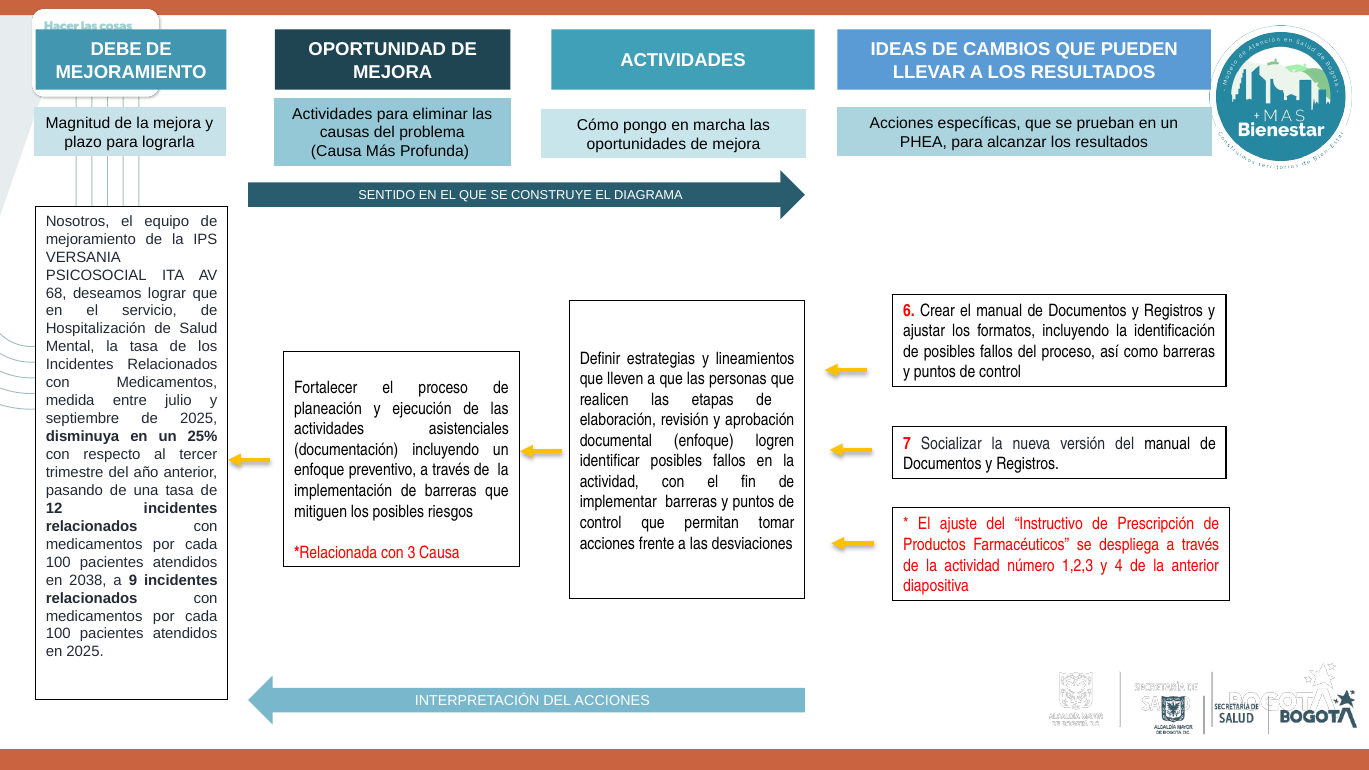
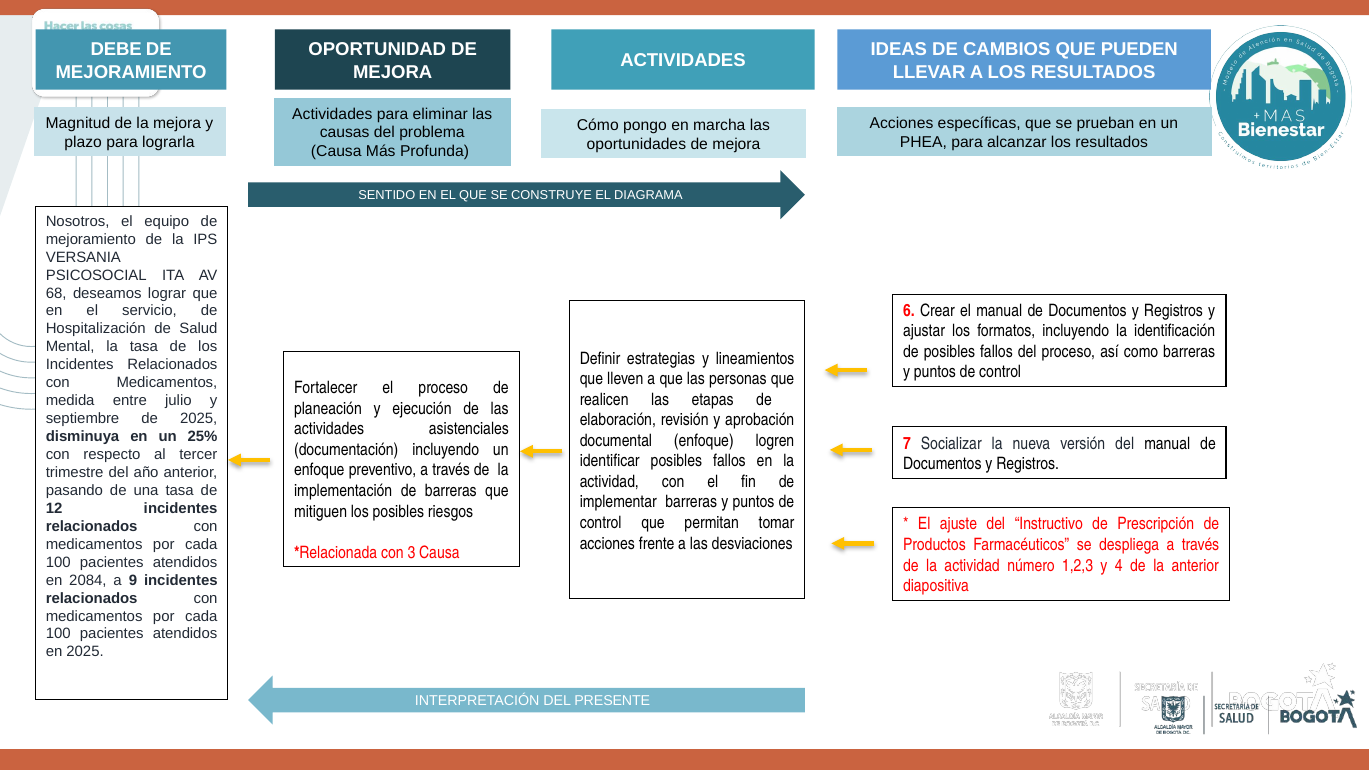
2038: 2038 -> 2084 (88, 580)
DEL ACCIONES: ACCIONES -> PRESENTE (612, 701)
